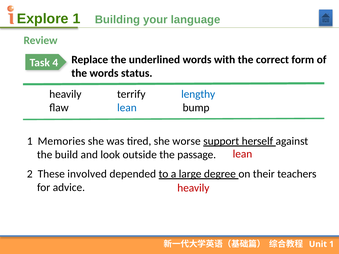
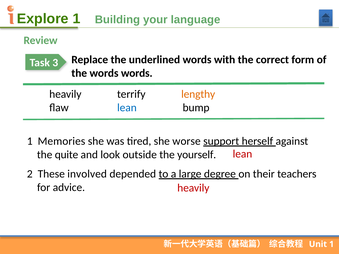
4: 4 -> 3 (55, 63)
words status: status -> words (137, 73)
lengthy colour: blue -> orange (198, 94)
build: build -> quite (67, 155)
passage: passage -> yourself (197, 155)
